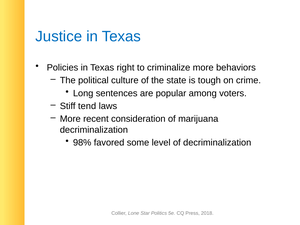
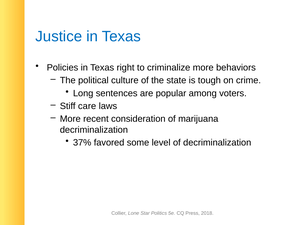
tend: tend -> care (87, 106)
98%: 98% -> 37% (82, 143)
